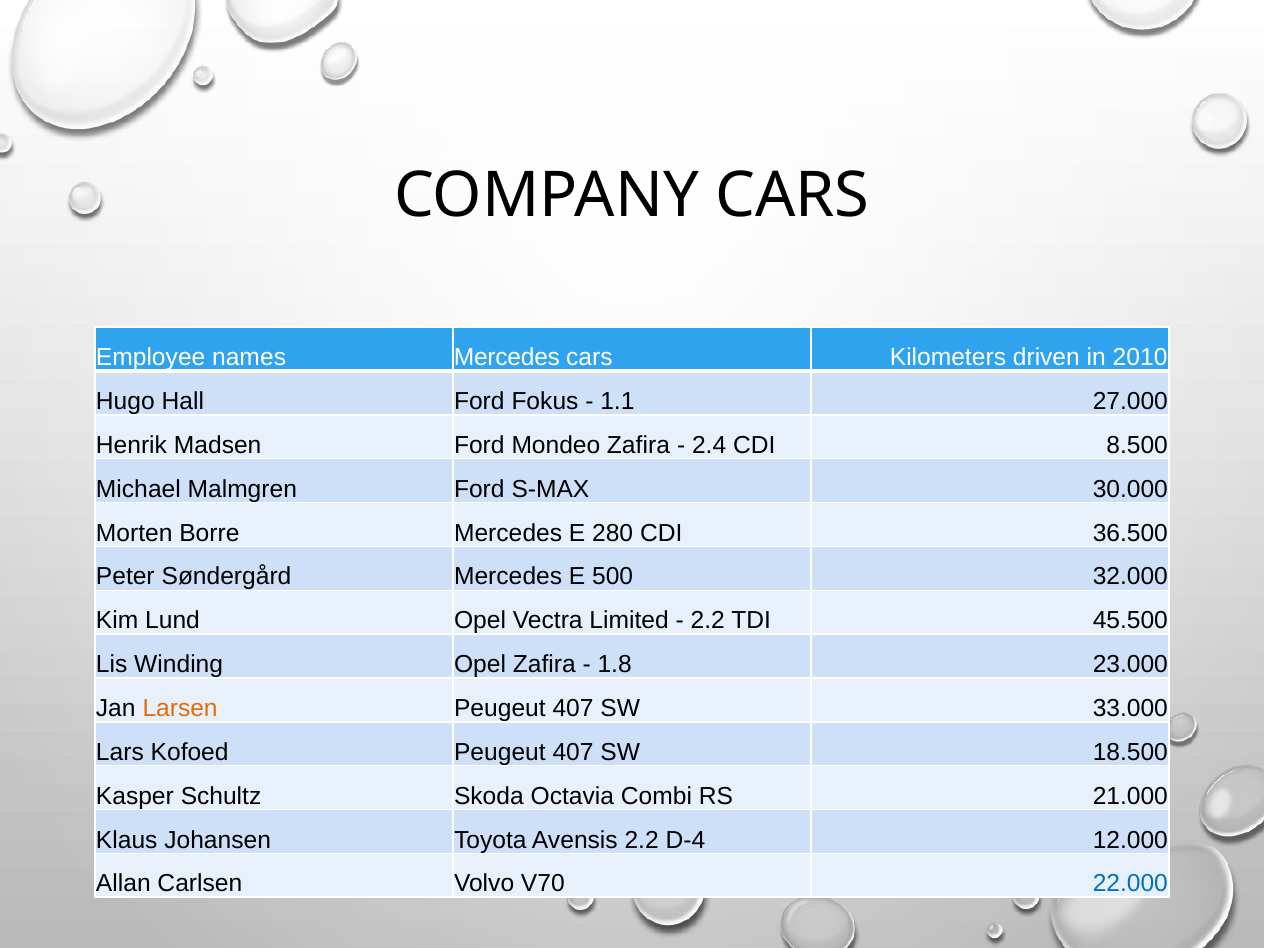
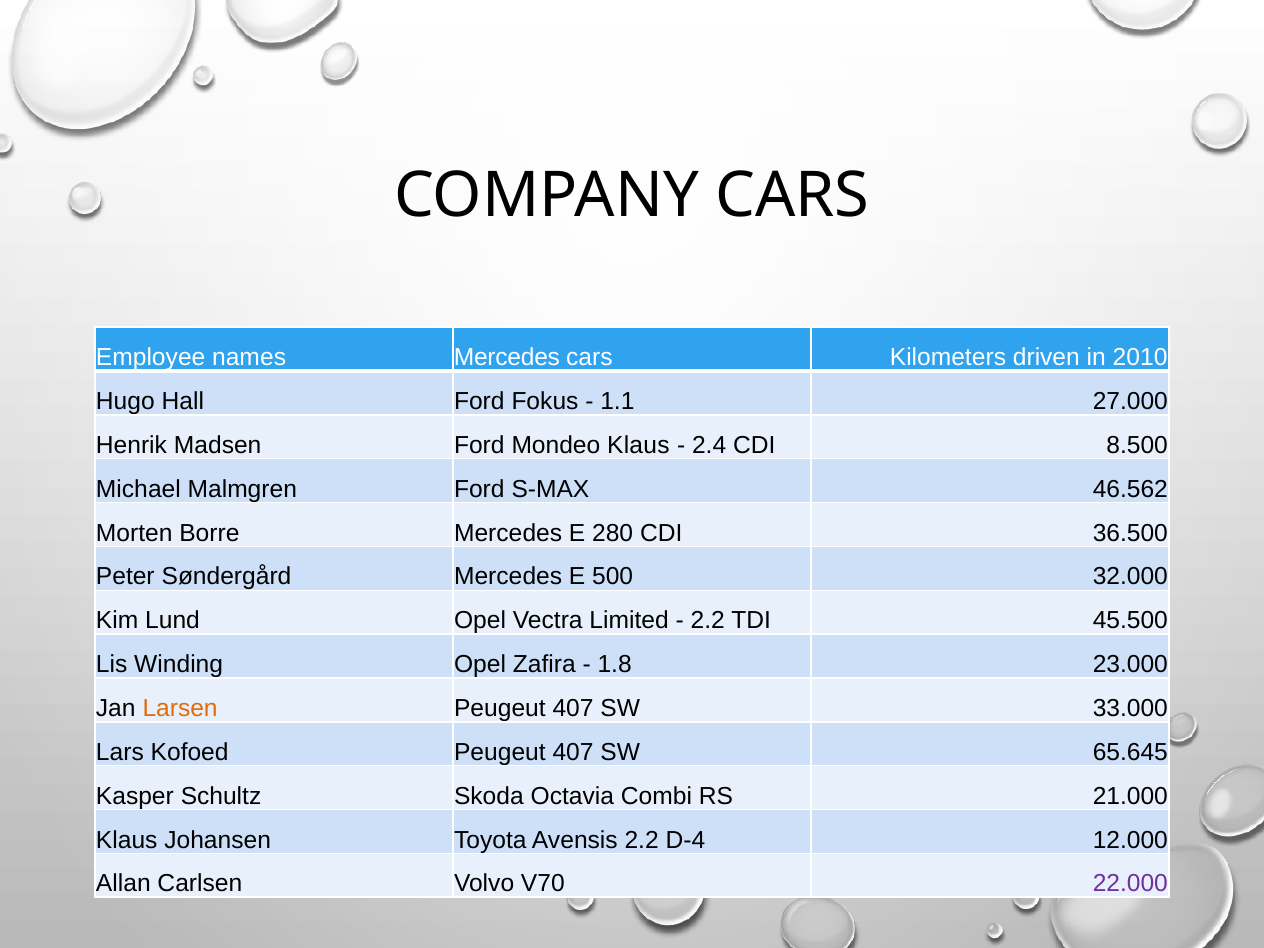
Mondeo Zafira: Zafira -> Klaus (638, 445)
30.000: 30.000 -> 46.562 (1130, 489)
18.500: 18.500 -> 65.645 (1130, 752)
22.000 colour: blue -> purple (1130, 884)
